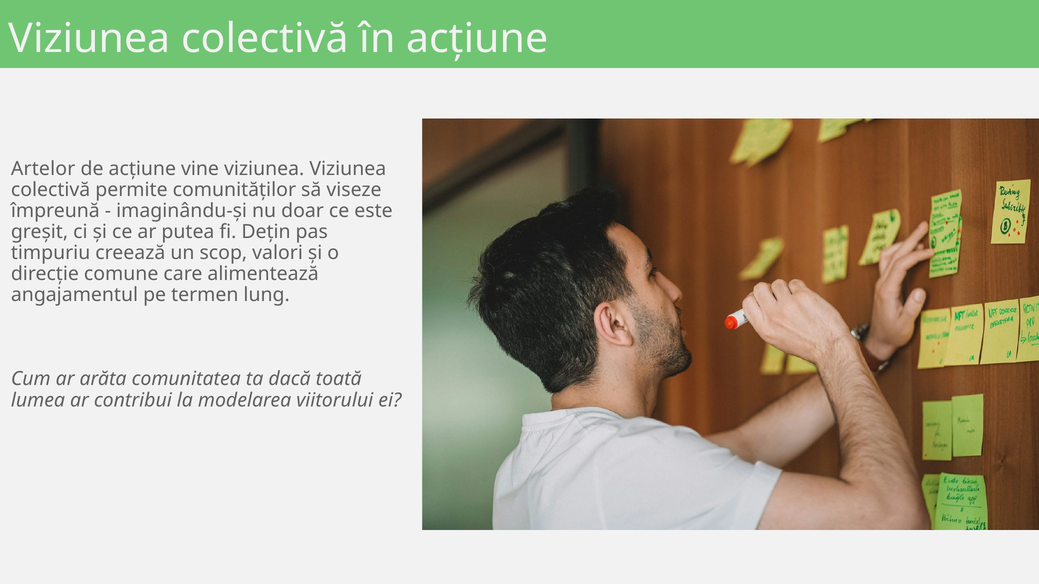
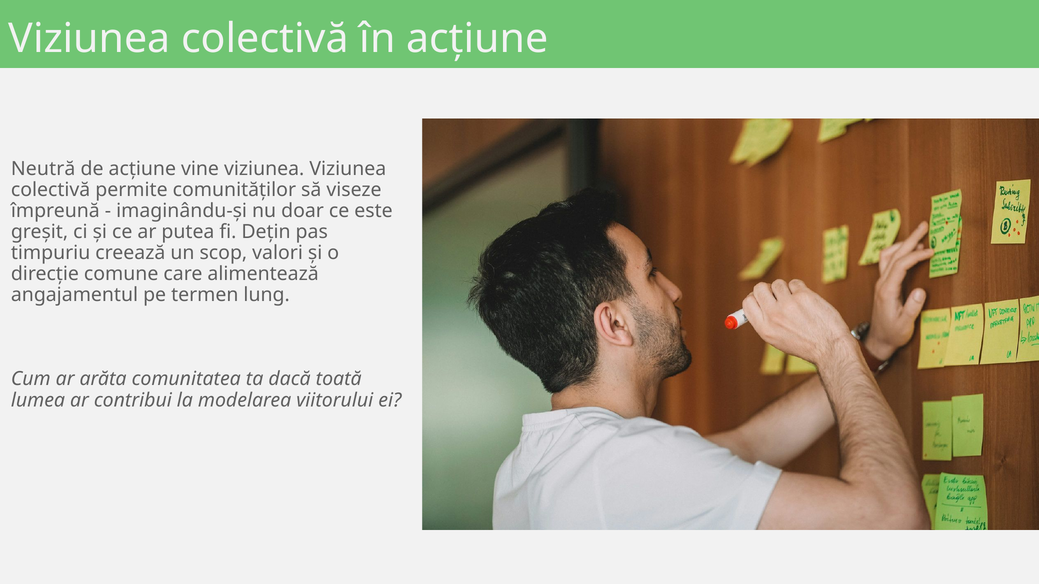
Artelor: Artelor -> Neutră (43, 169)
